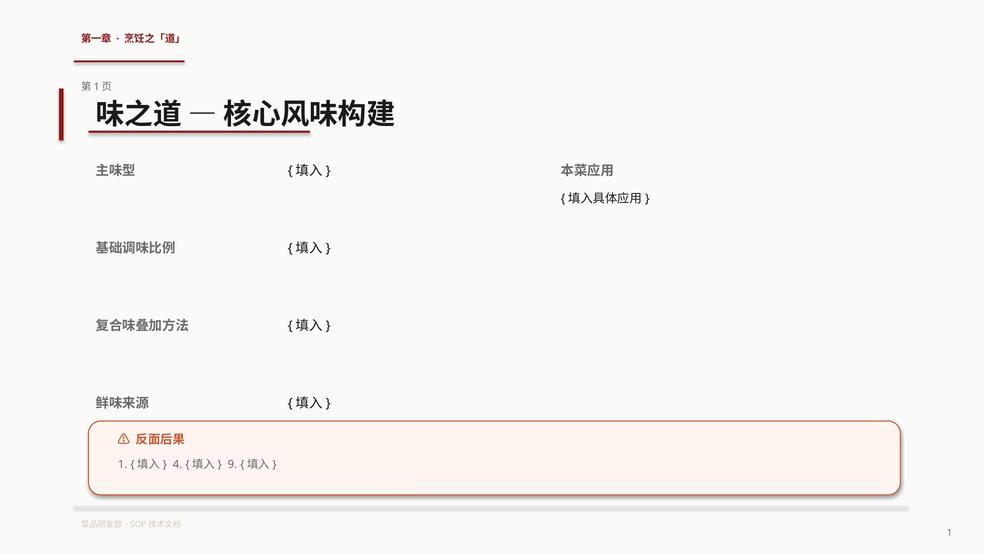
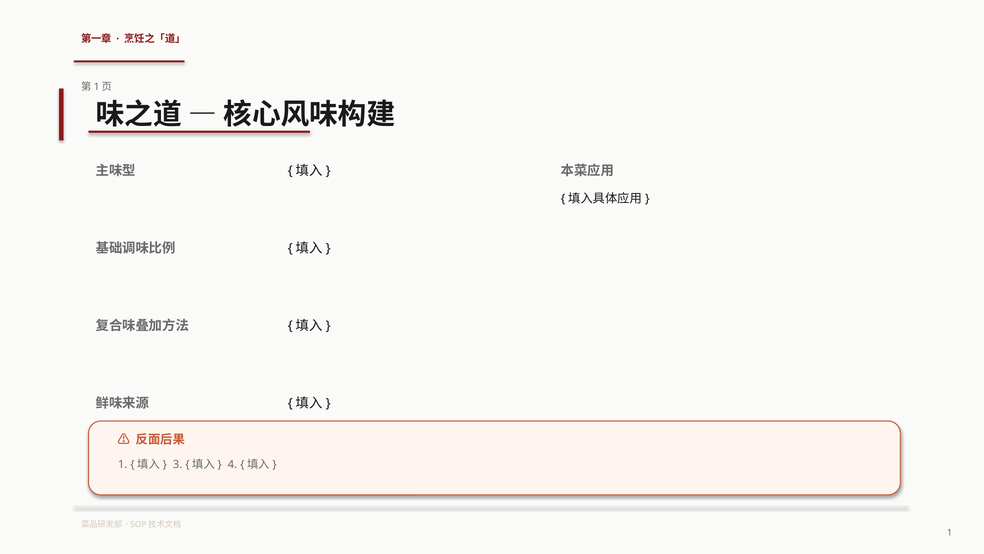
4: 4 -> 3 (178, 464)
9: 9 -> 4 (232, 464)
